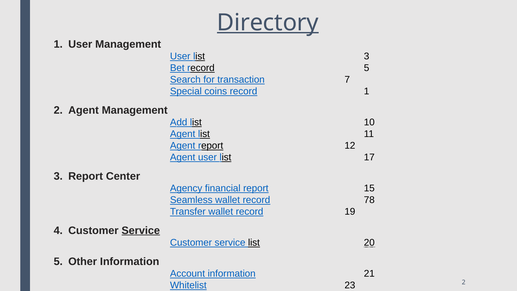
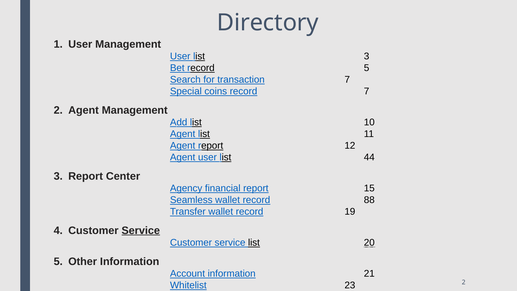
Directory underline: present -> none (268, 23)
record 1: 1 -> 7 (367, 91)
17: 17 -> 44 (369, 157)
78: 78 -> 88 (369, 200)
